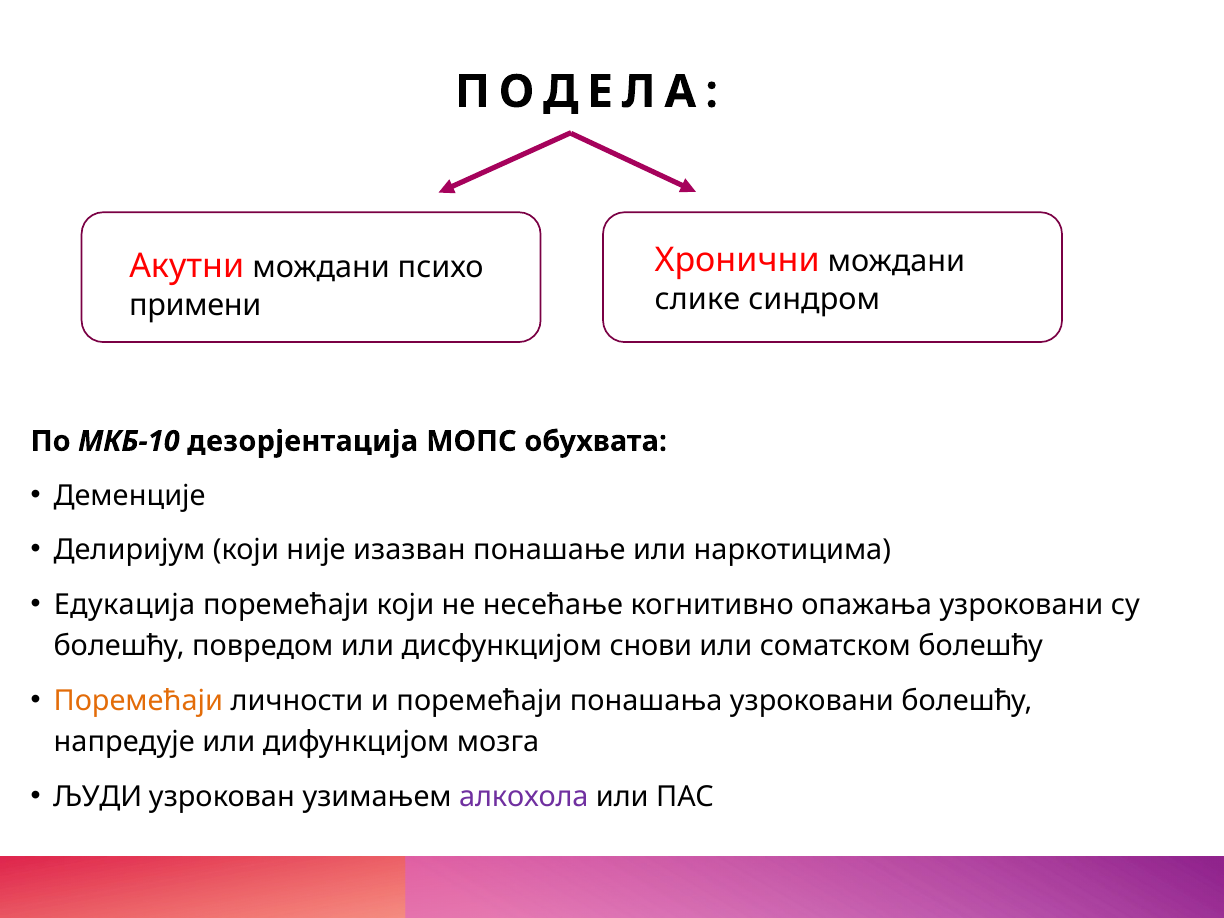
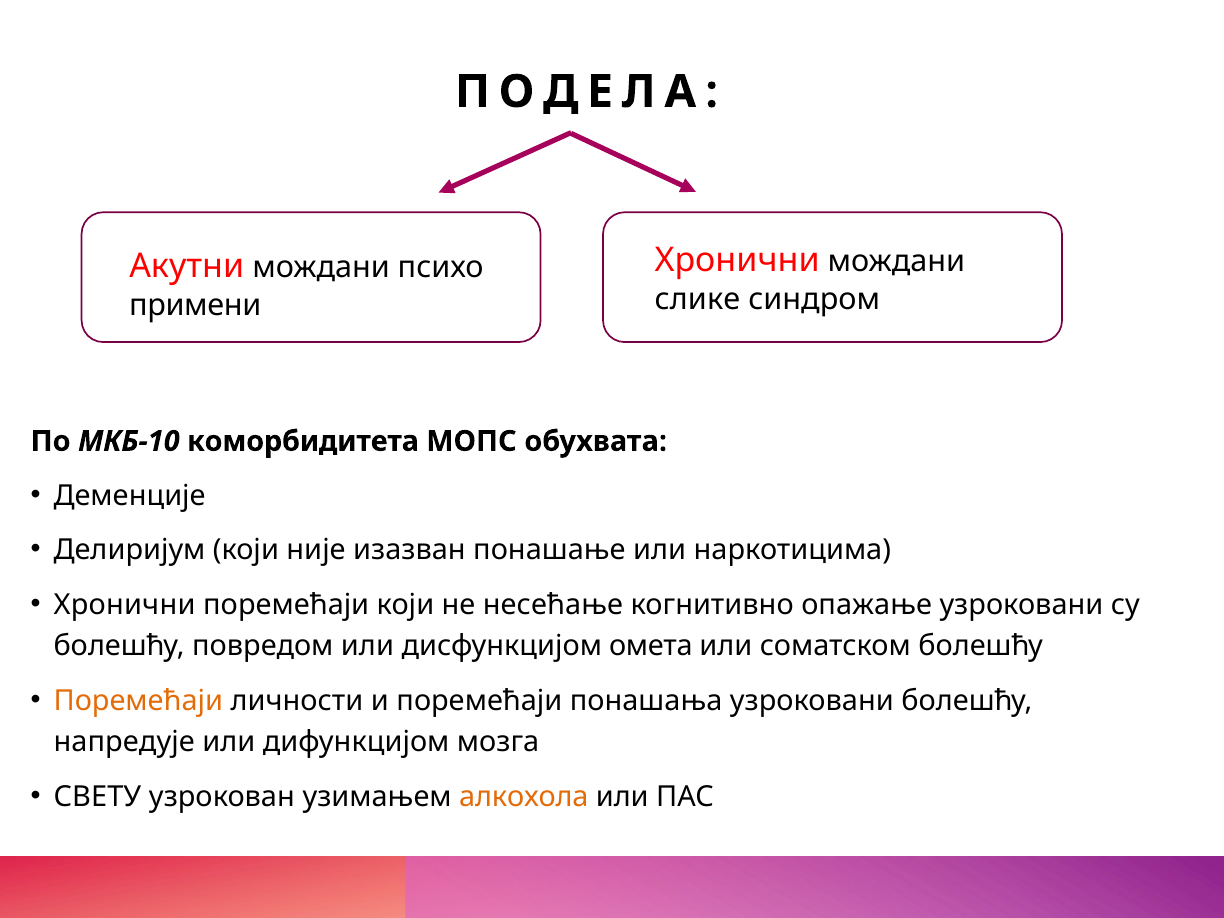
дезорјентација: дезорјентација -> коморбидитета (303, 441)
Едукација: Едукација -> Хронични (124, 605)
опажања: опажања -> опажање (867, 605)
снови: снови -> омета (651, 646)
ЉУДИ: ЉУДИ -> СВЕТУ (97, 797)
алкохола colour: purple -> orange (524, 797)
